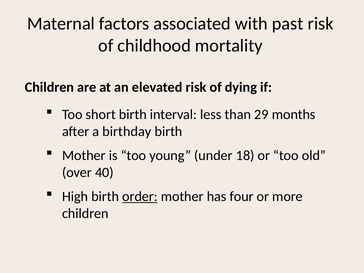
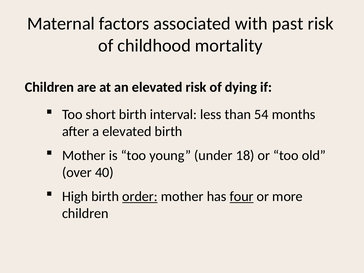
29: 29 -> 54 (261, 114)
a birthday: birthday -> elevated (127, 131)
four underline: none -> present (242, 197)
